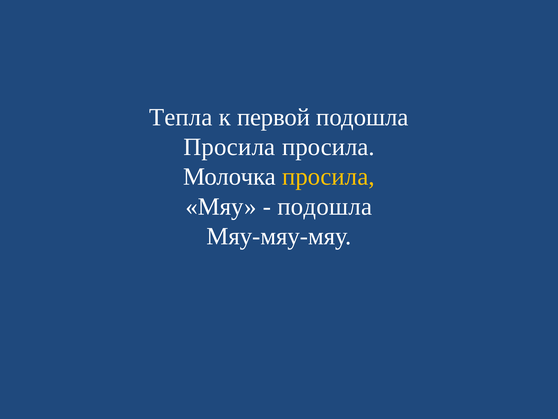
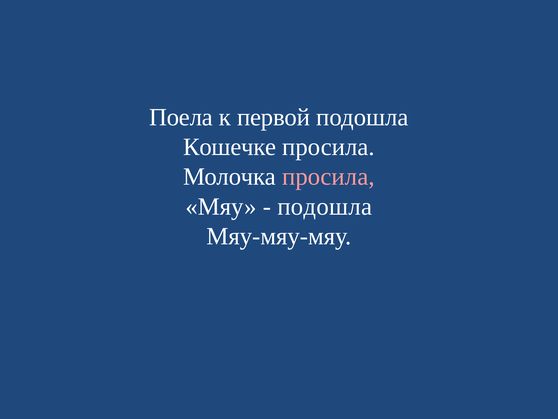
Тепла: Тепла -> Поела (181, 117)
Просила: Просила -> Кошечке (230, 147)
просила colour: yellow -> pink (328, 177)
